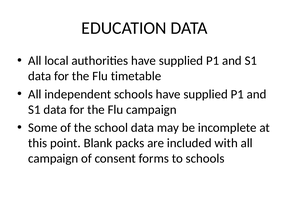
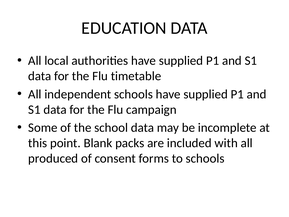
campaign: campaign -> produced (53, 158)
